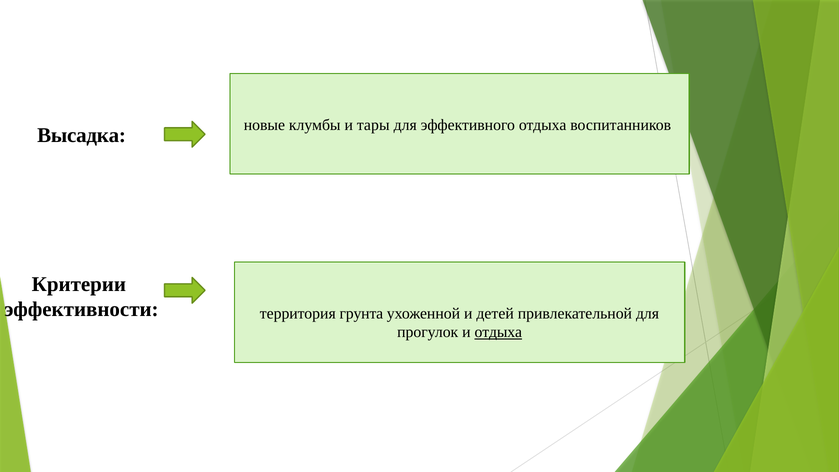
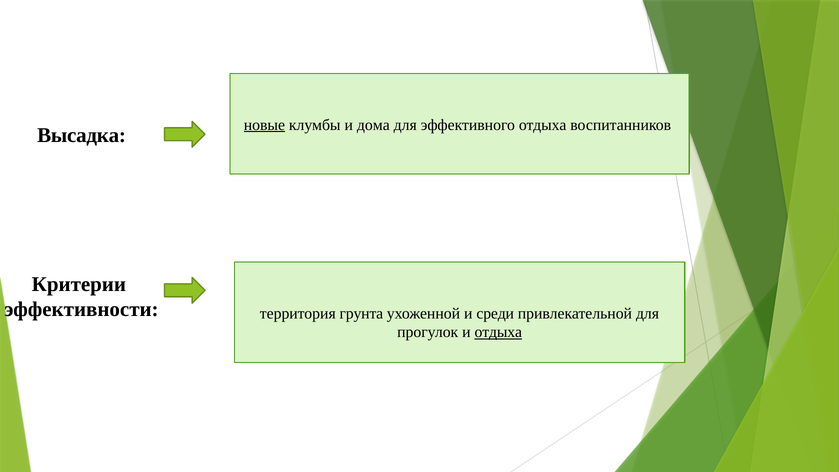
новые underline: none -> present (264, 125)
тары: тары -> дома (373, 125)
детей: детей -> среди (495, 313)
